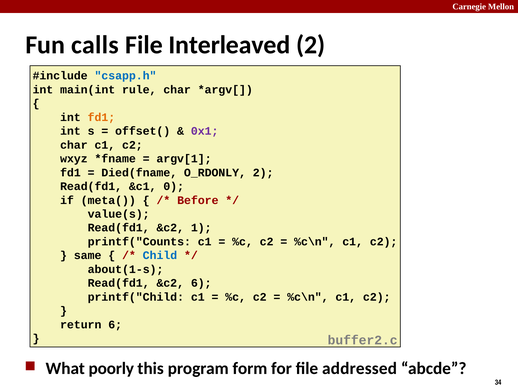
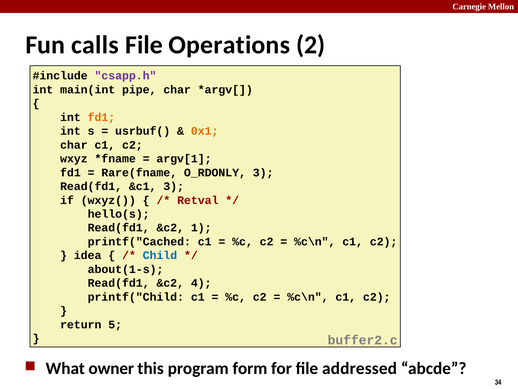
Interleaved: Interleaved -> Operations (229, 45)
csapp.h colour: blue -> purple (126, 76)
rule: rule -> pipe (139, 90)
offset(: offset( -> usrbuf( (143, 131)
0x1 colour: purple -> orange (205, 131)
Died(fname: Died(fname -> Rare(fname (139, 172)
O_RDONLY 2: 2 -> 3 (263, 172)
&c1 0: 0 -> 3 (174, 186)
meta(: meta( -> wxyz( (108, 200)
Before: Before -> Retval (198, 200)
value(s: value(s -> hello(s (119, 214)
printf("Counts: printf("Counts -> printf("Cached (139, 241)
same: same -> idea (88, 255)
&c2 6: 6 -> 4 (201, 283)
return 6: 6 -> 5 (115, 324)
poorly: poorly -> owner (111, 368)
